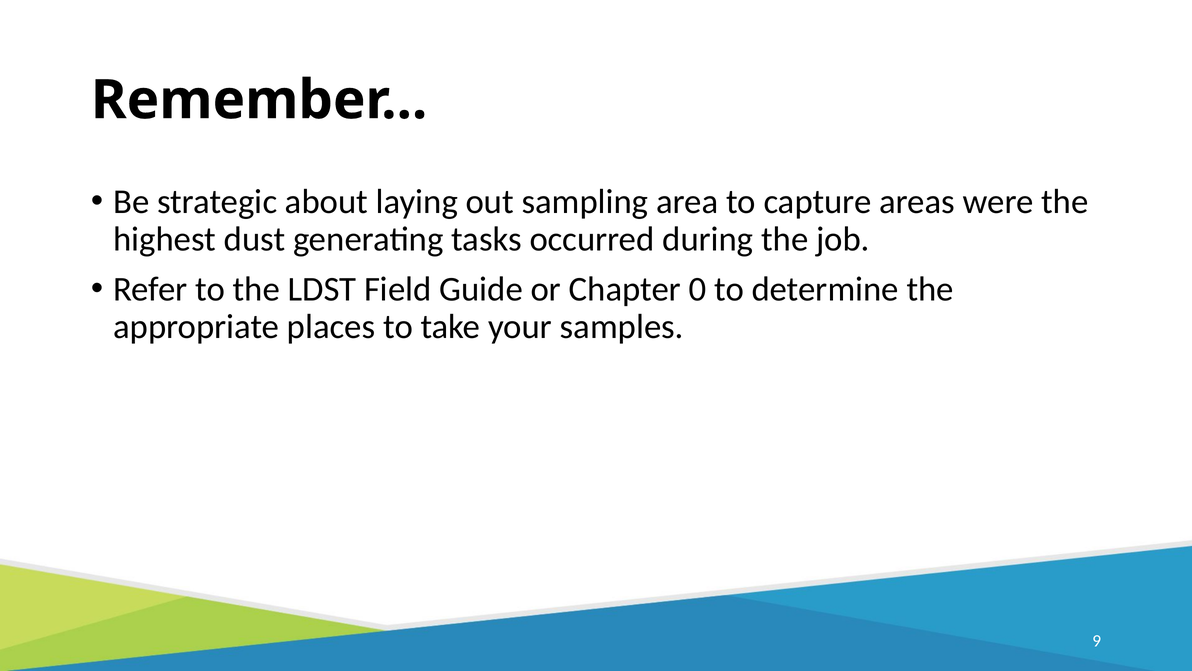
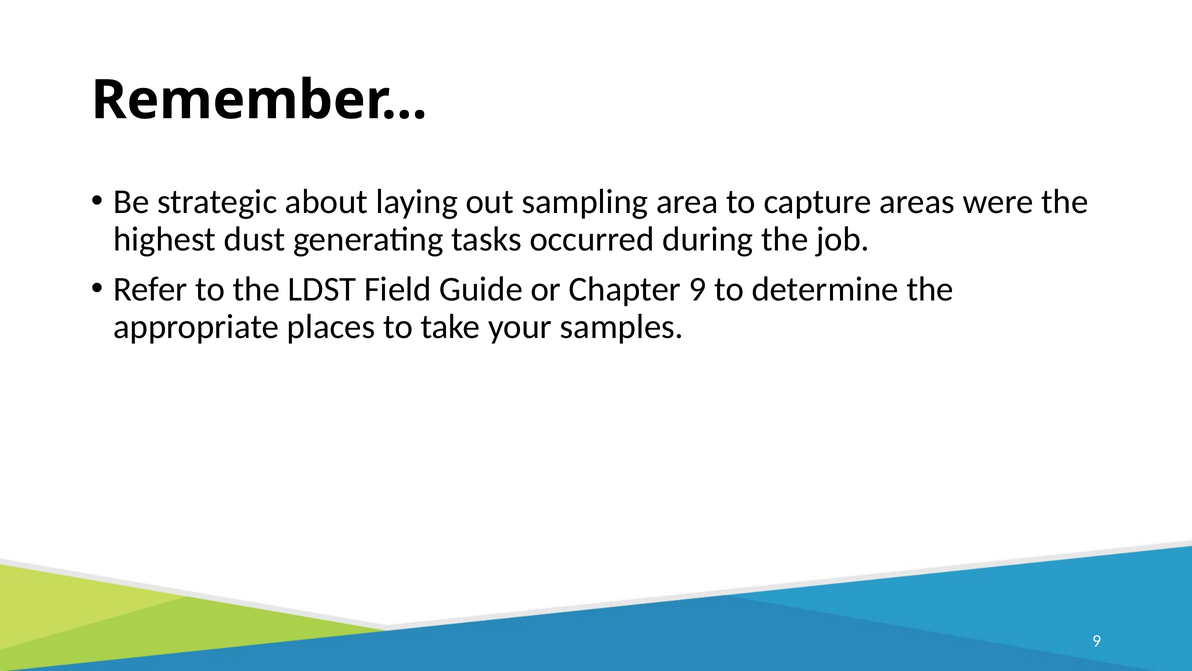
Chapter 0: 0 -> 9 (698, 289)
